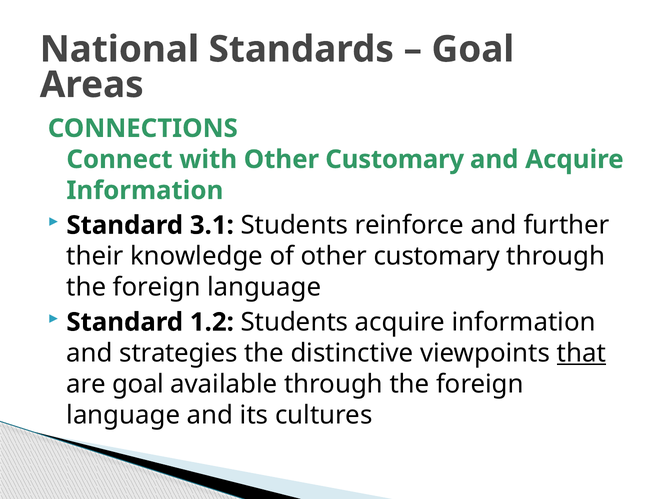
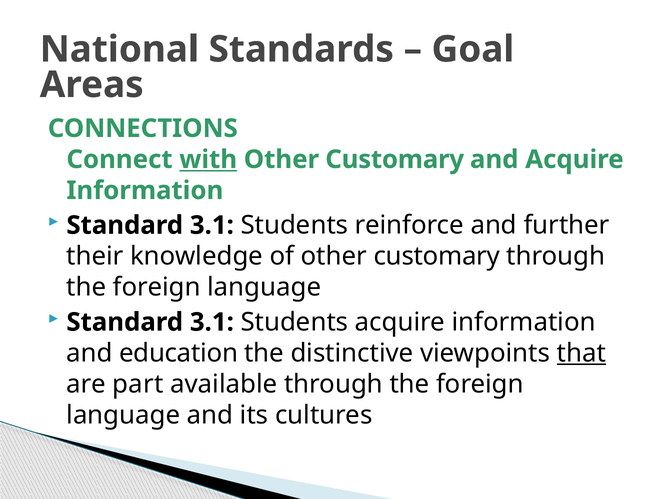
with underline: none -> present (208, 159)
1.2: 1.2 -> 3.1 (212, 322)
strategies: strategies -> education (179, 353)
are goal: goal -> part (138, 384)
